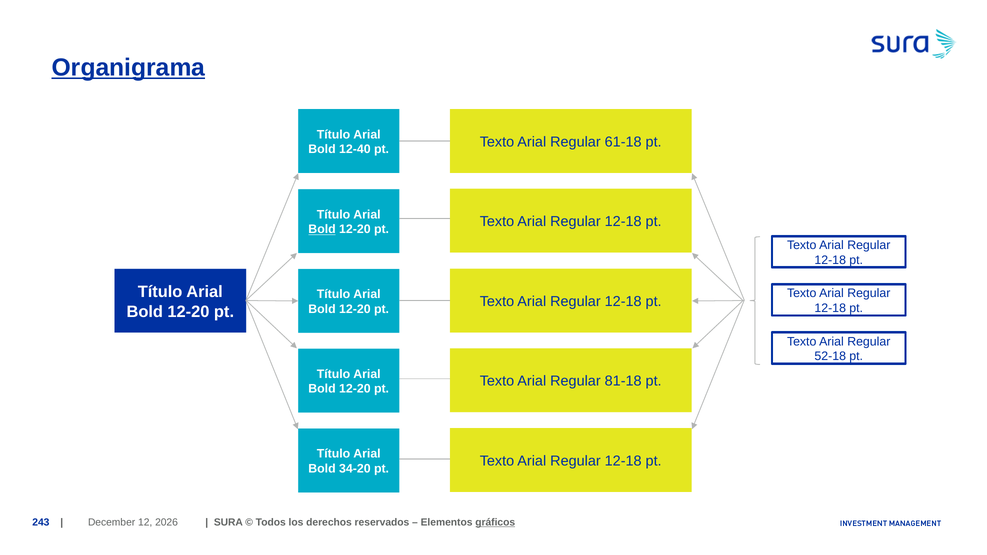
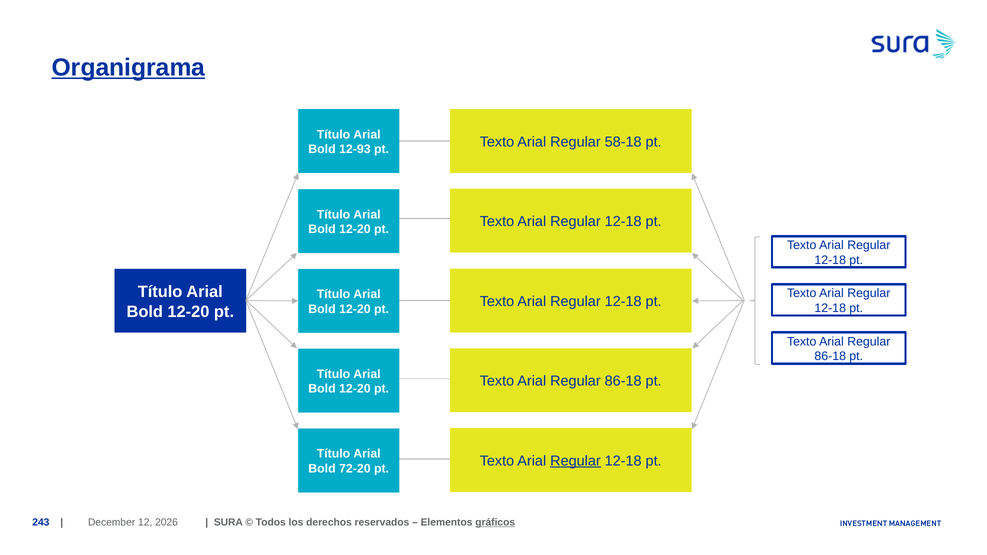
61-18: 61-18 -> 58-18 (623, 142)
12-40: 12-40 -> 12-93 (355, 149)
Bold underline: present -> none (322, 229)
52-18: 52-18 -> 86-18 (830, 357)
81-18: 81-18 -> 86-18 (623, 381)
Regular underline: none -> present (575, 461)
34-20: 34-20 -> 72-20 (355, 469)
